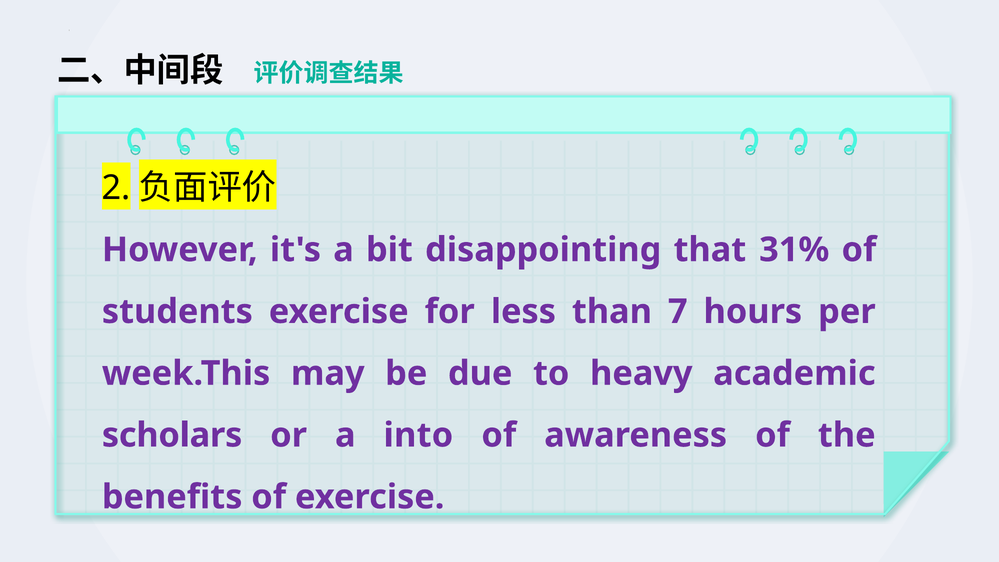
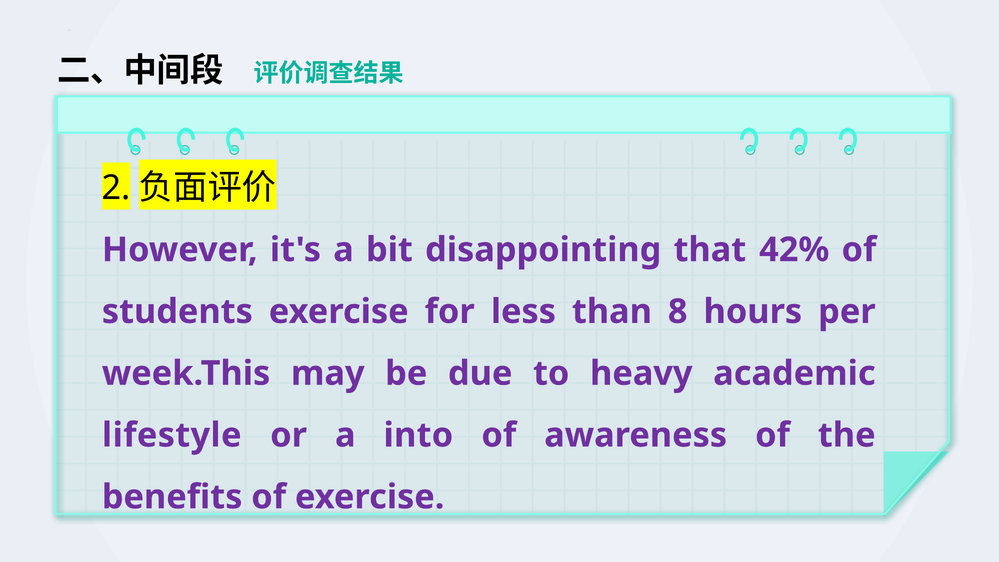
31%: 31% -> 42% (794, 250)
7: 7 -> 8 (678, 312)
scholars: scholars -> lifestyle (172, 435)
